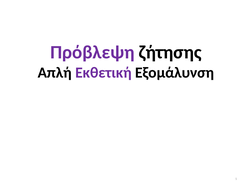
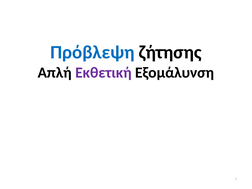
Πρόβλεψη colour: purple -> blue (92, 52)
